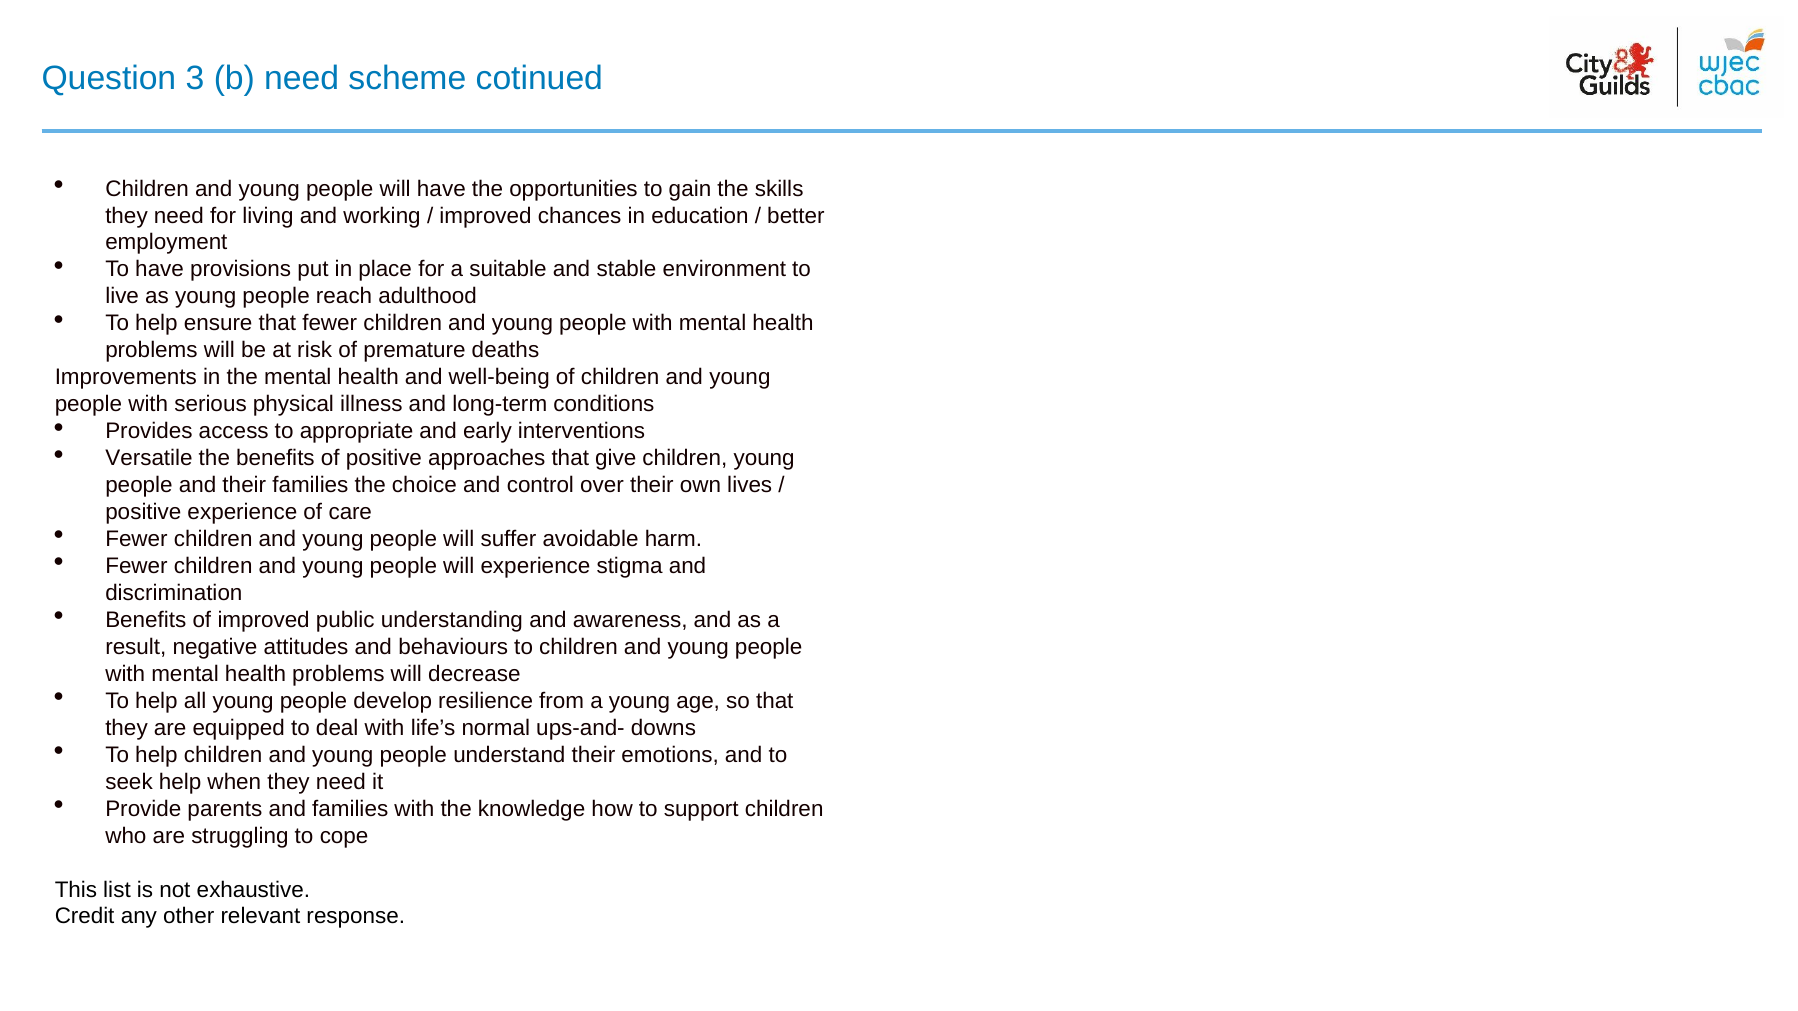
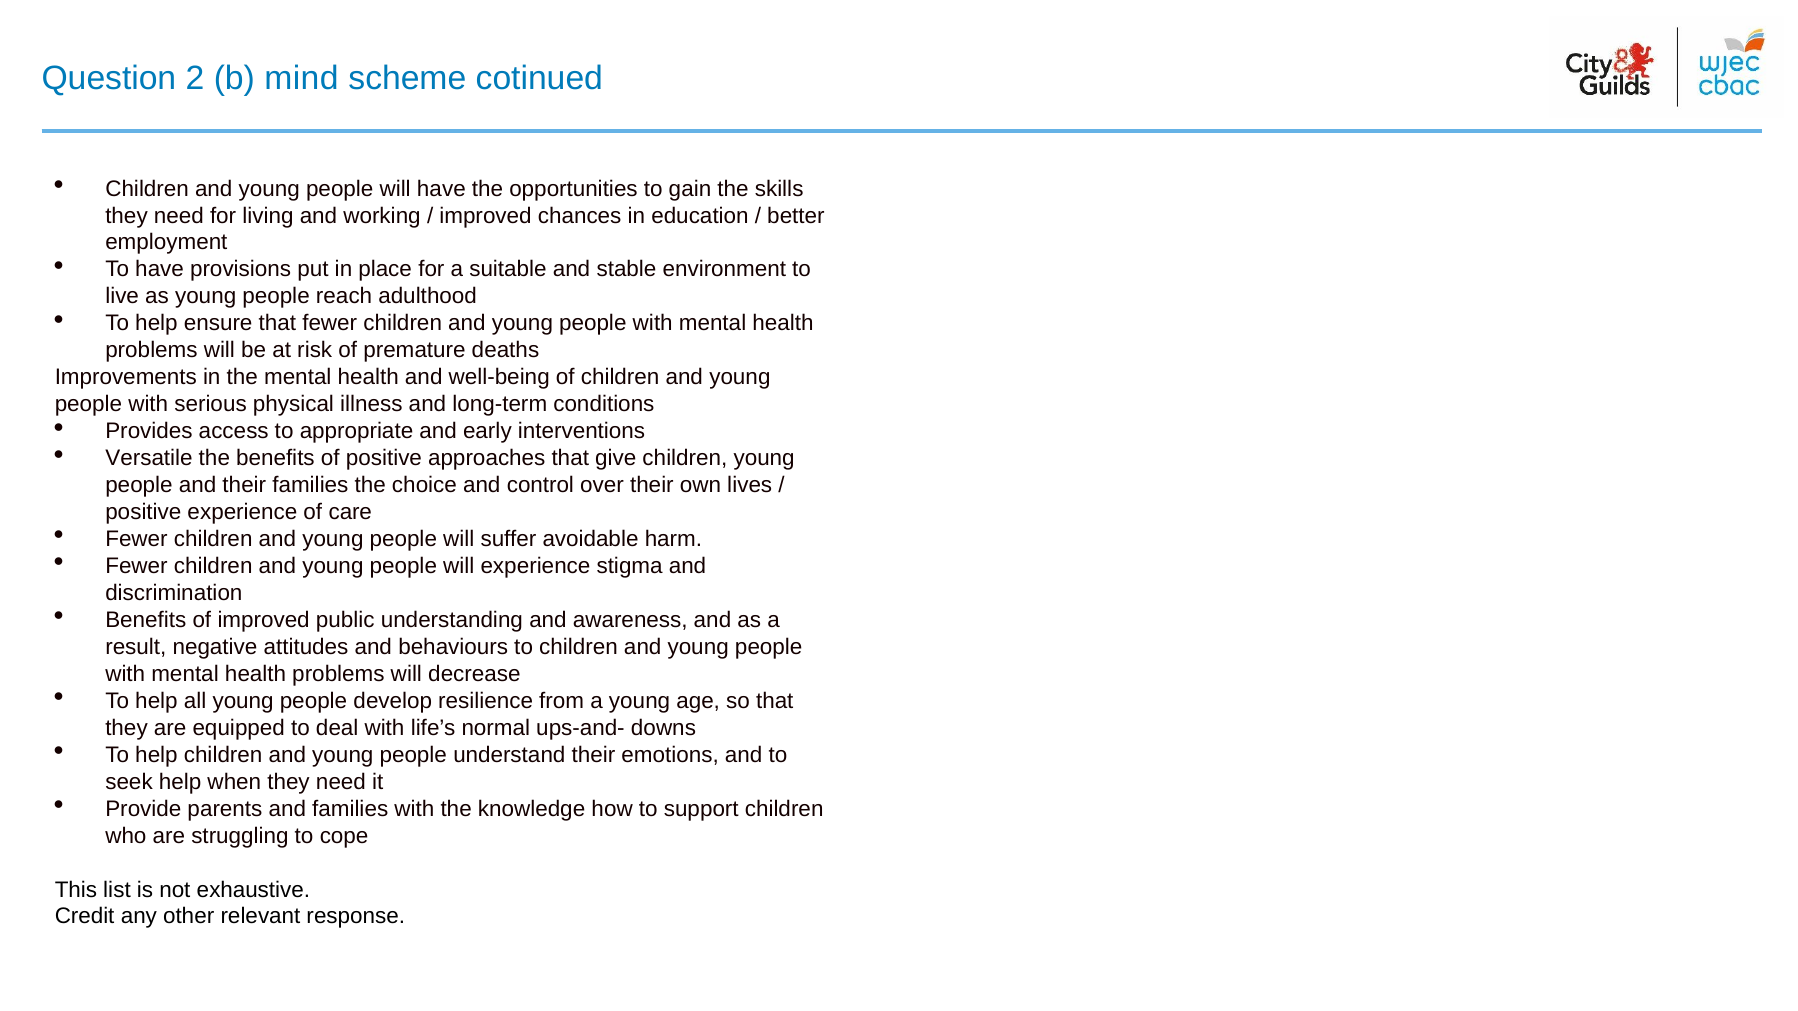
3: 3 -> 2 (195, 78)
b need: need -> mind (301, 78)
